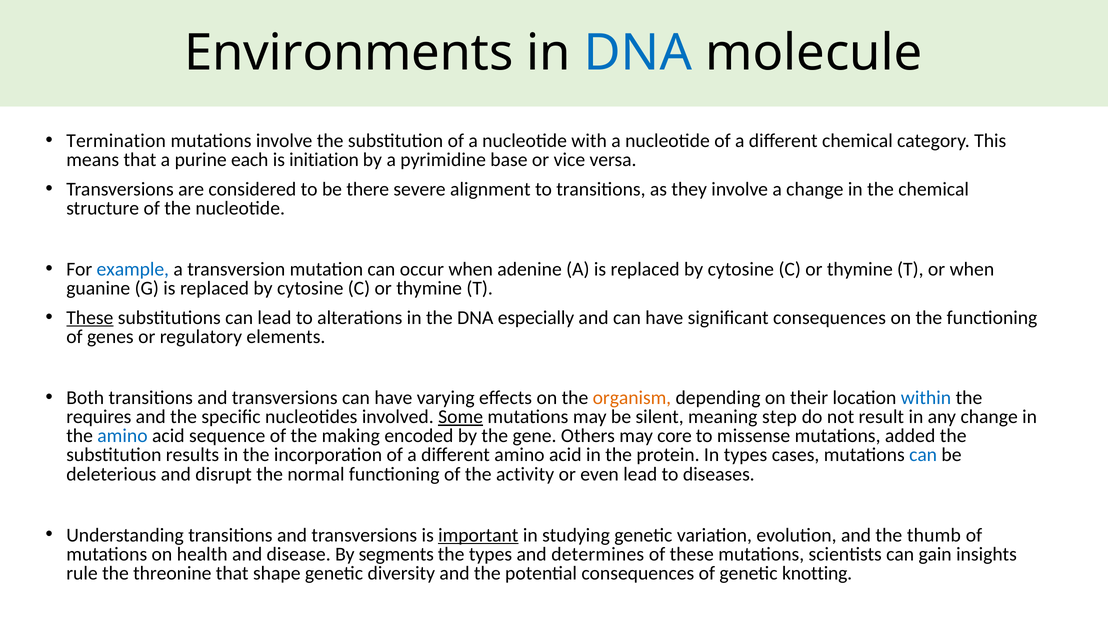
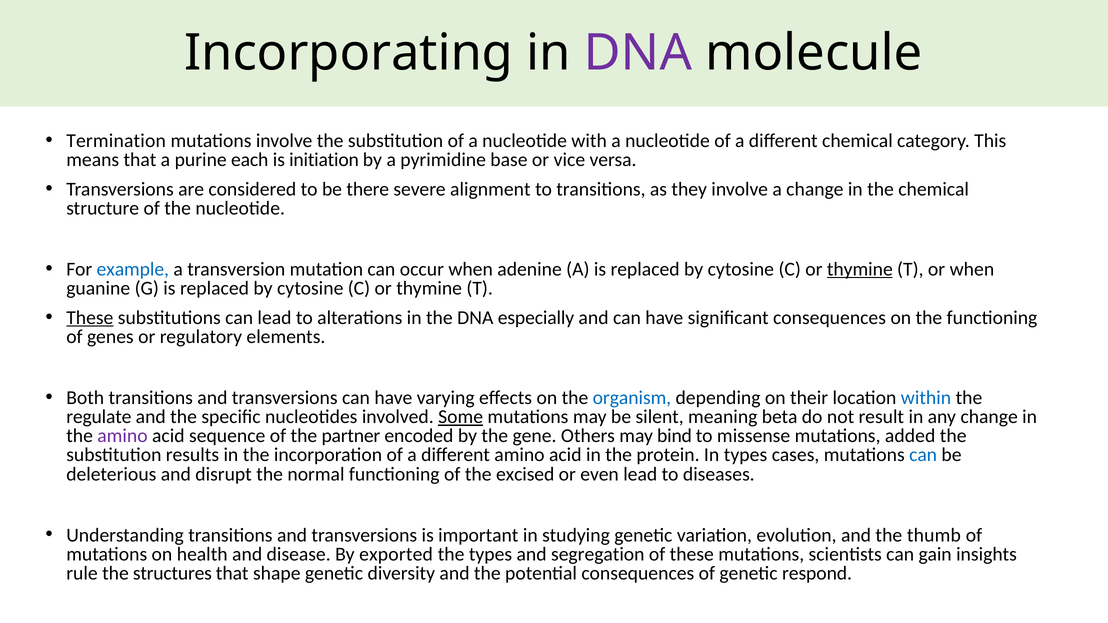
Environments: Environments -> Incorporating (349, 53)
DNA colour: blue -> purple (638, 53)
thymine underline: none -> present (860, 269)
organism colour: orange -> blue (632, 398)
requires: requires -> regulate (99, 417)
step: step -> beta (780, 417)
amino colour: blue -> purple (122, 436)
making: making -> partner (351, 436)
core: core -> bind (675, 436)
activity: activity -> excised (525, 474)
important underline: present -> none (478, 535)
segments: segments -> exported (396, 554)
determines: determines -> segregation (598, 554)
threonine: threonine -> structures (172, 573)
knotting: knotting -> respond (817, 573)
